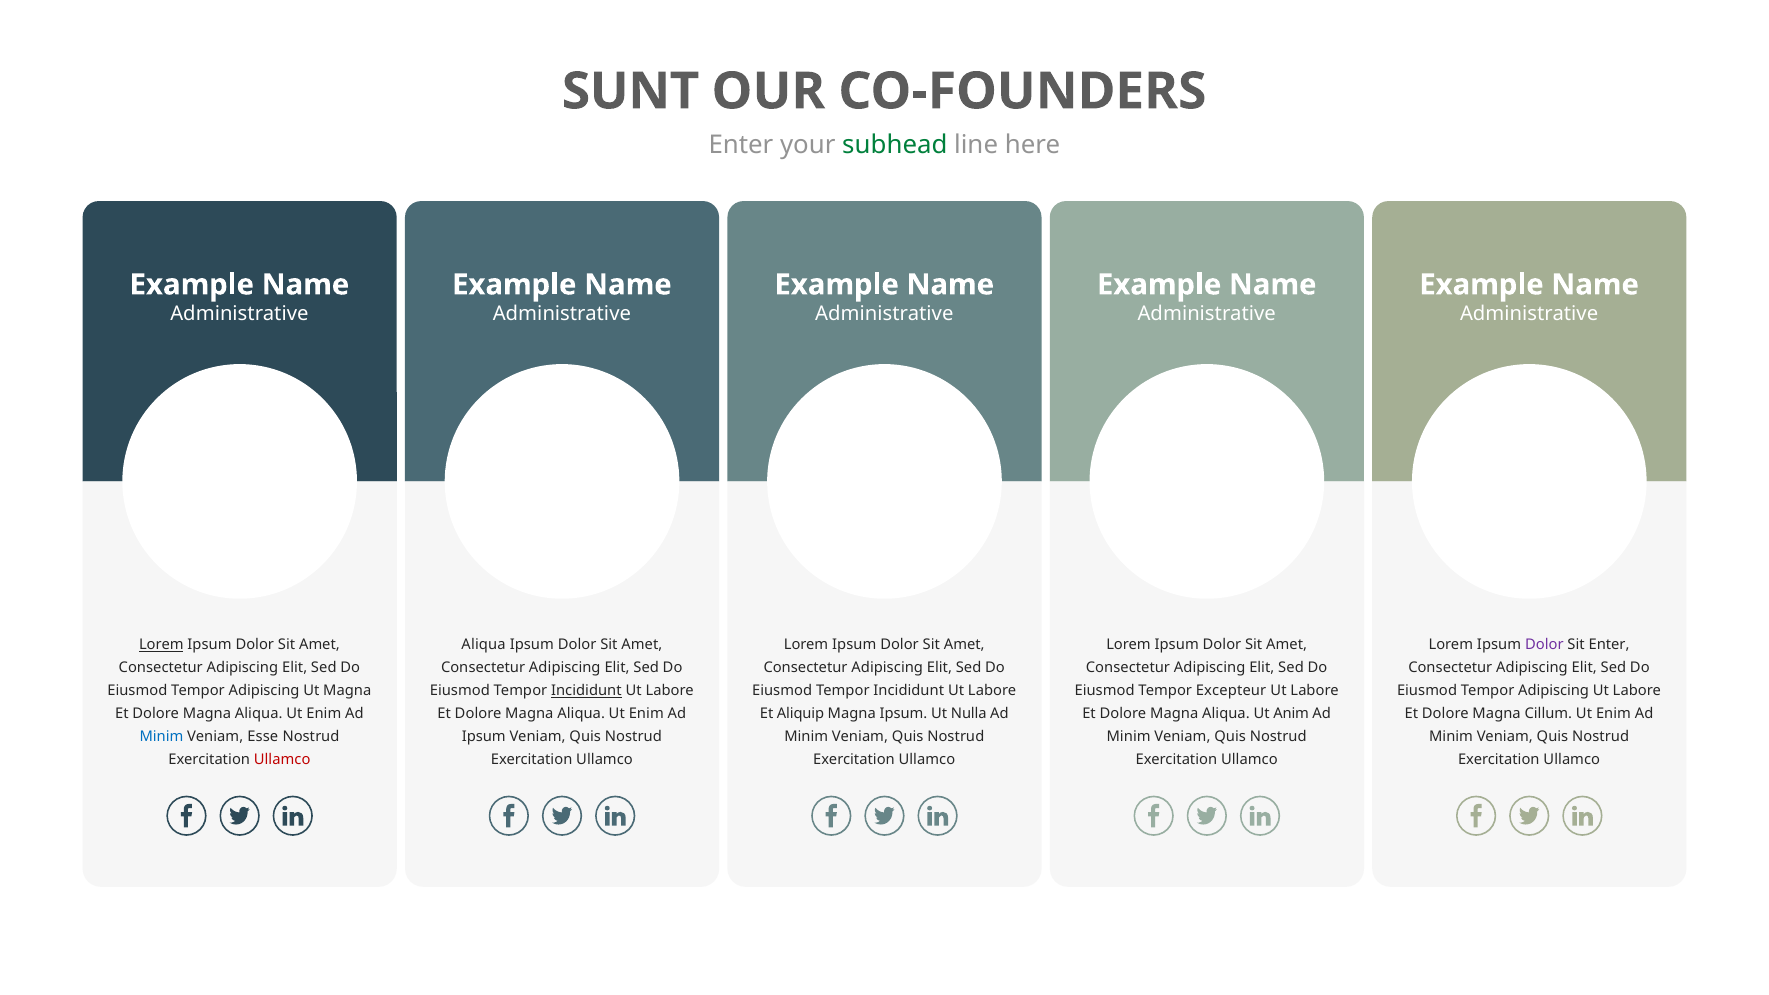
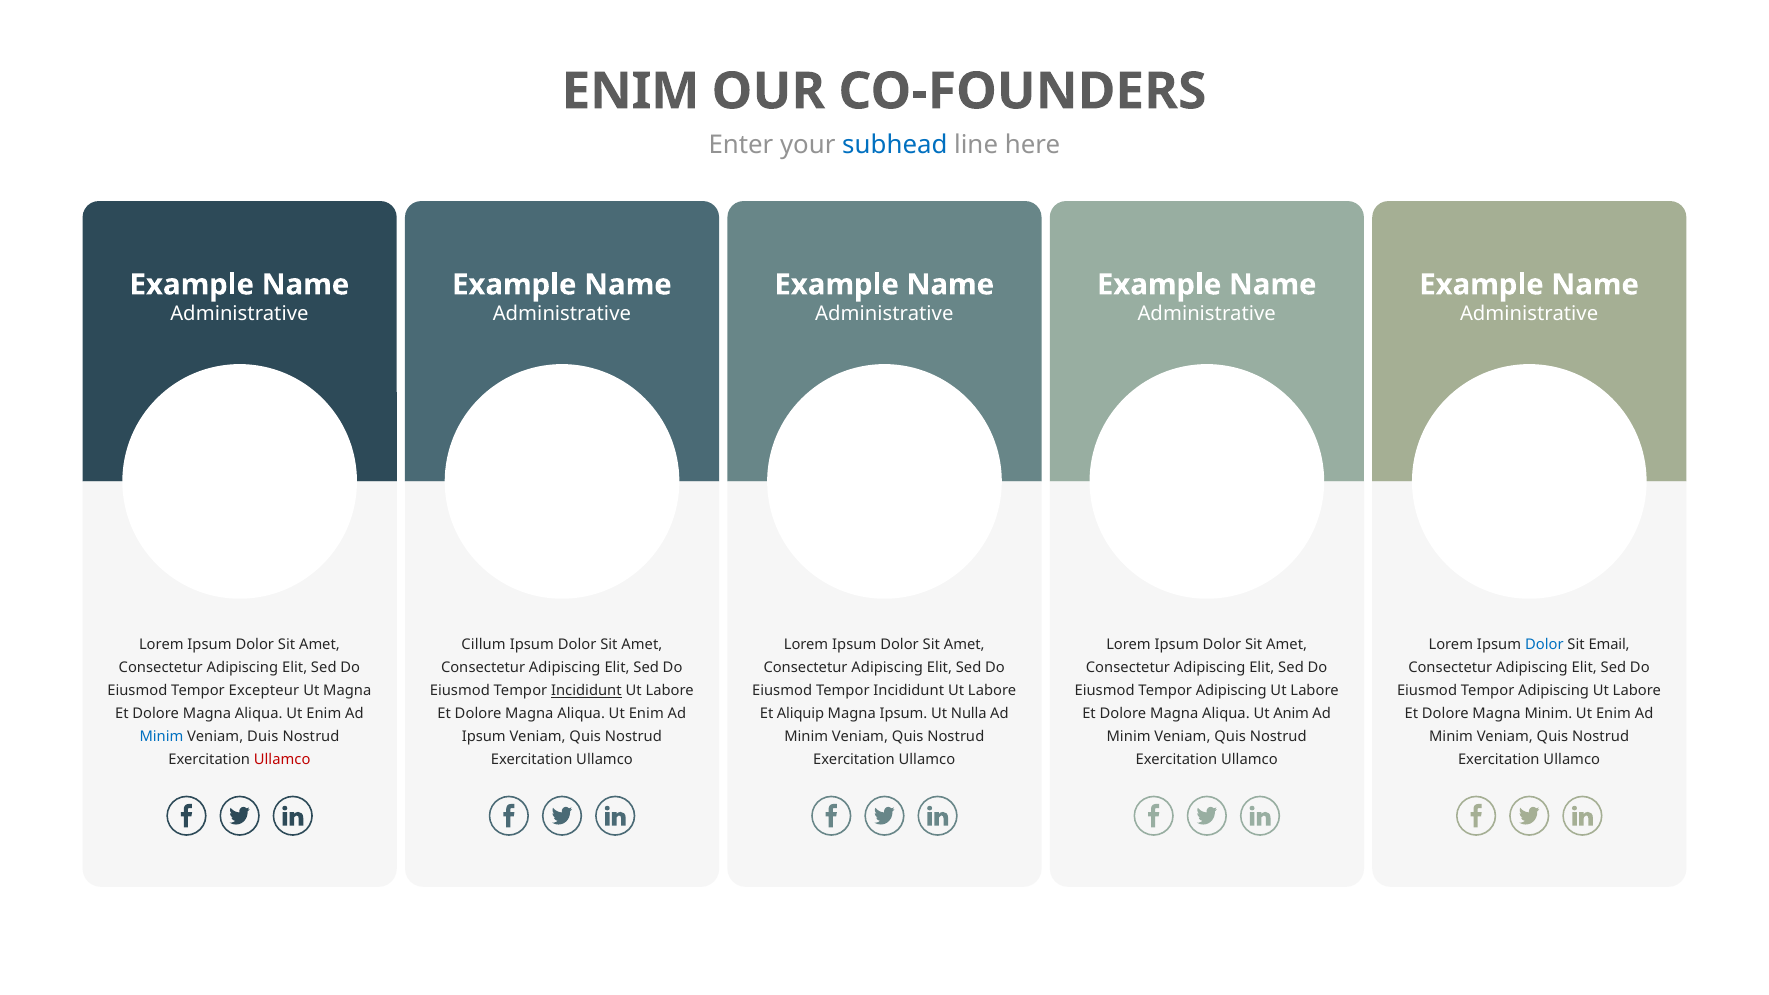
SUNT: SUNT -> ENIM (631, 91)
subhead colour: green -> blue (895, 145)
Lorem underline: present -> none (161, 645)
Aliqua: Aliqua -> Cillum (484, 645)
Dolor colour: purple -> blue (1544, 645)
Sit Enter: Enter -> Email (1609, 645)
Adipiscing: Adipiscing -> Excepteur (264, 691)
Excepteur: Excepteur -> Adipiscing (1231, 691)
Magna Cillum: Cillum -> Minim (1548, 714)
Esse: Esse -> Duis (263, 737)
